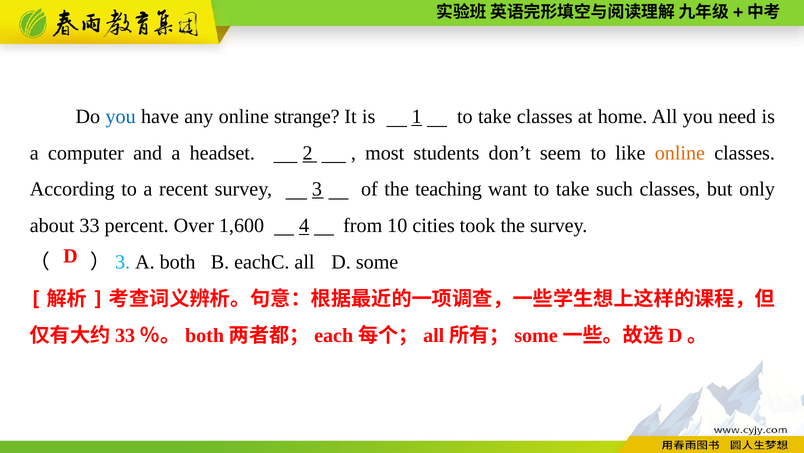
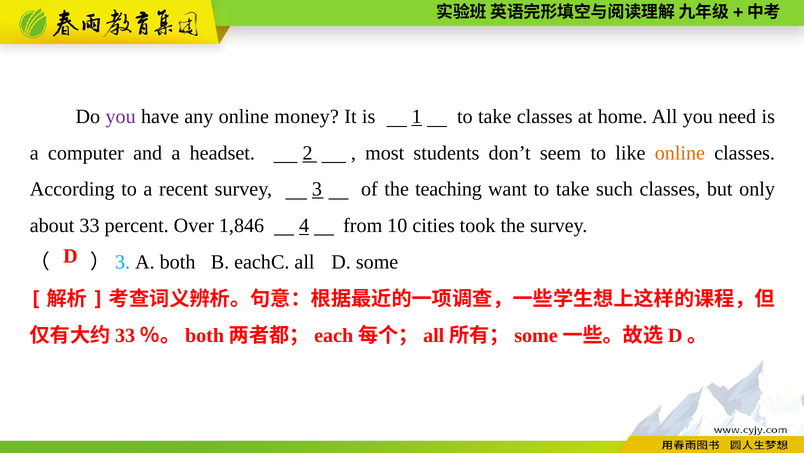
you colour: blue -> purple (121, 117)
strange: strange -> money (307, 117)
1,600: 1,600 -> 1,846 (242, 225)
